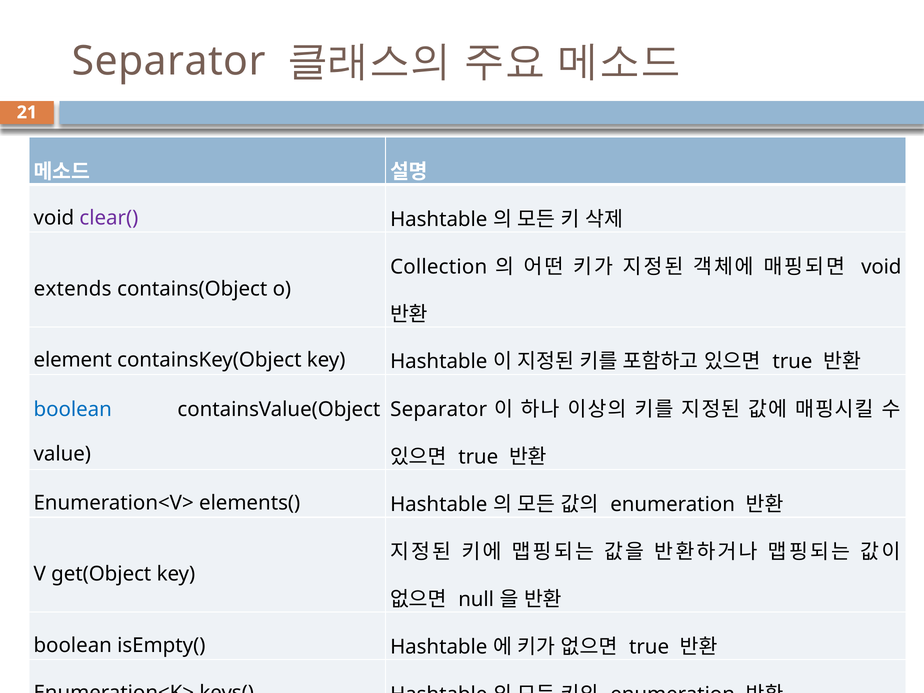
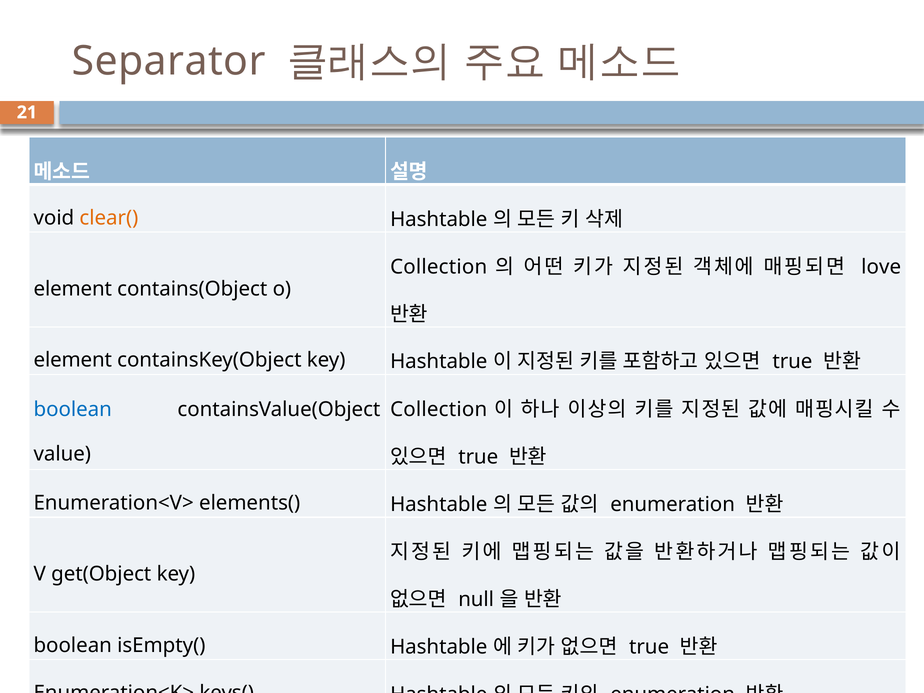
clear( colour: purple -> orange (109, 218)
void: void -> love (881, 267)
extends: extends -> element (73, 289)
Separator: Separator -> Collection (439, 409)
